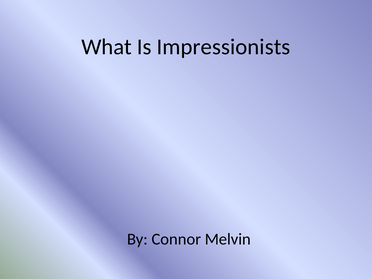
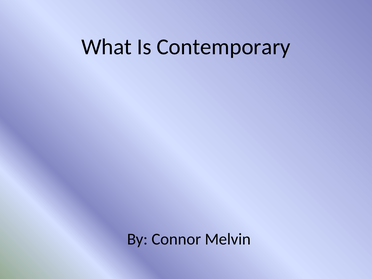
Impressionists: Impressionists -> Contemporary (224, 47)
